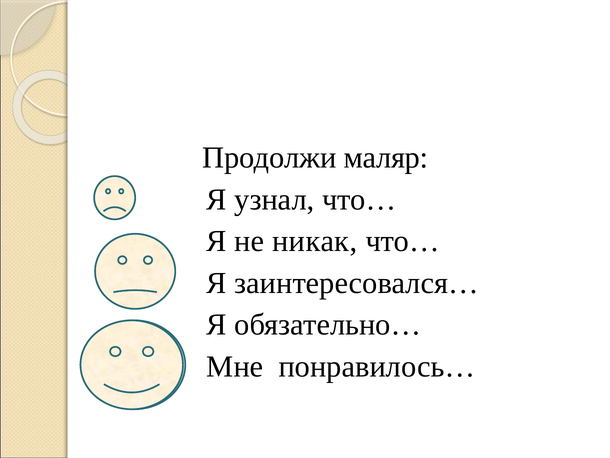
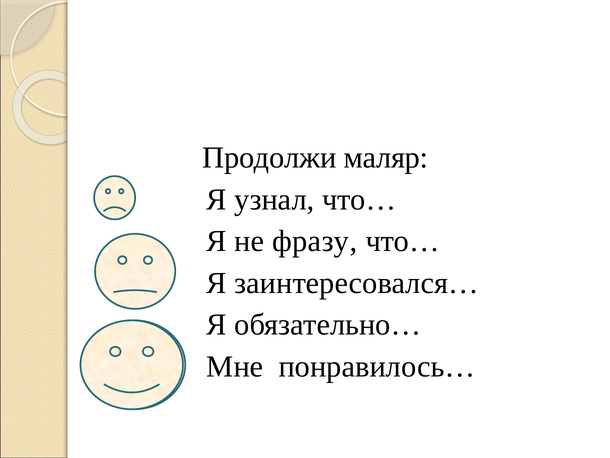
никак: никак -> фразу (315, 241)
